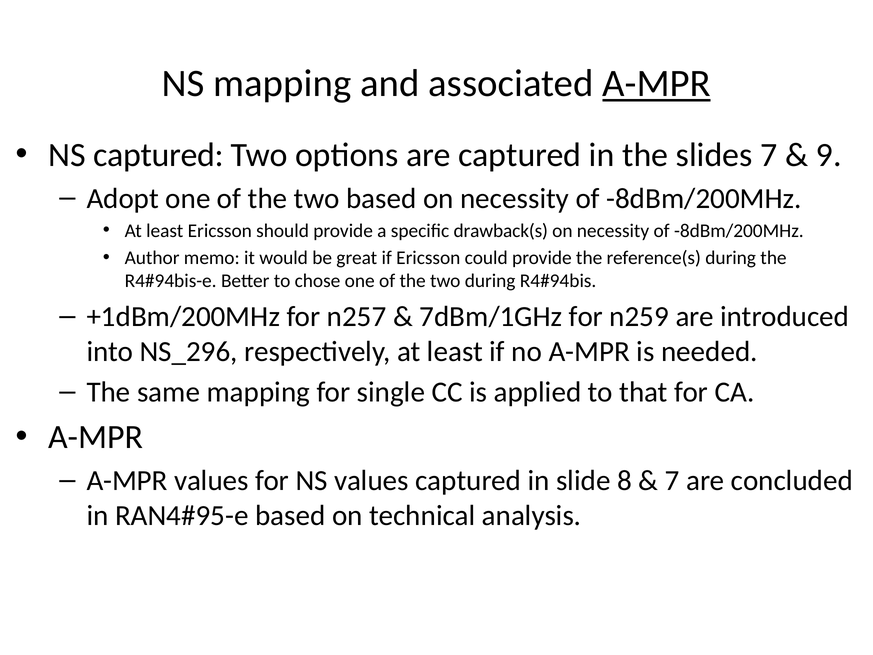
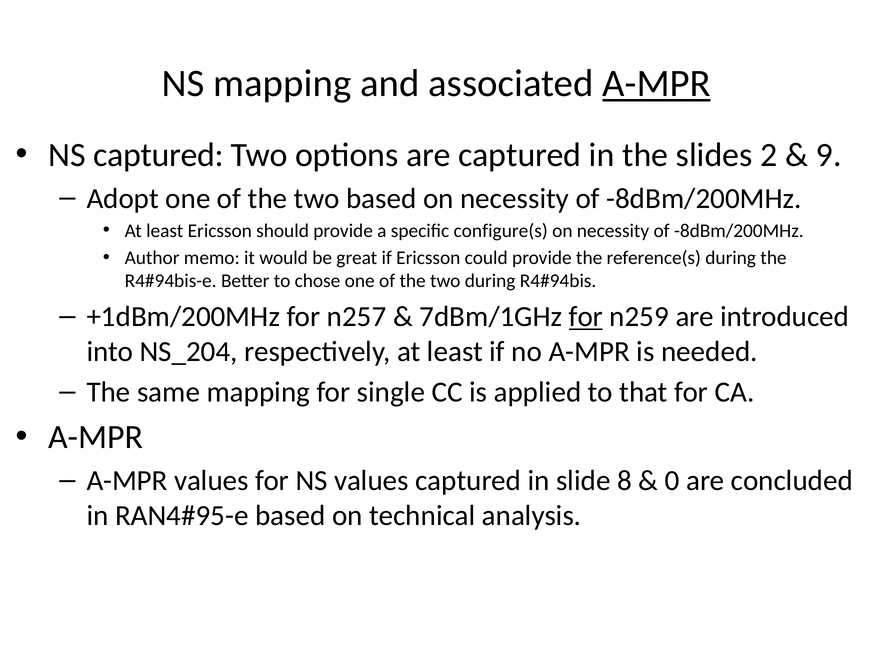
slides 7: 7 -> 2 (769, 155)
drawback(s: drawback(s -> configure(s (501, 231)
for underline: none -> present (586, 317)
NS_296: NS_296 -> NS_204 (189, 351)
7: 7 -> 0 (672, 480)
